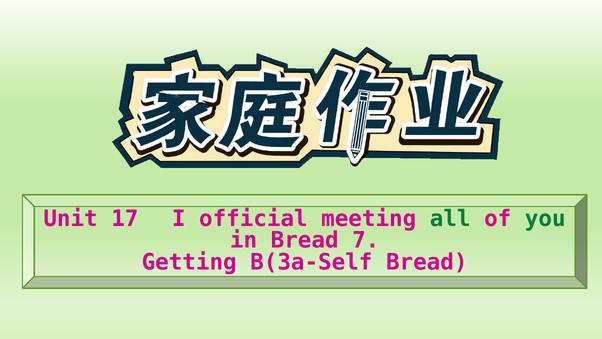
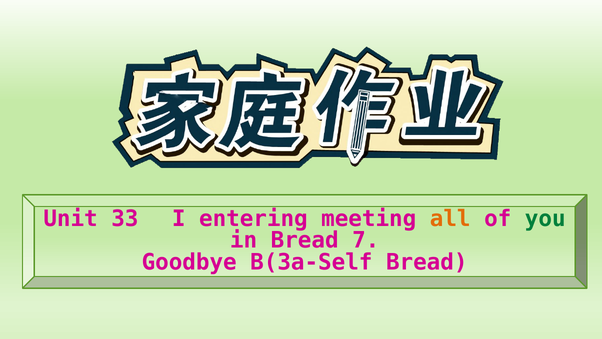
17: 17 -> 33 (125, 219)
official: official -> entering (253, 219)
all colour: green -> orange (450, 219)
Getting: Getting -> Goodbye (189, 262)
